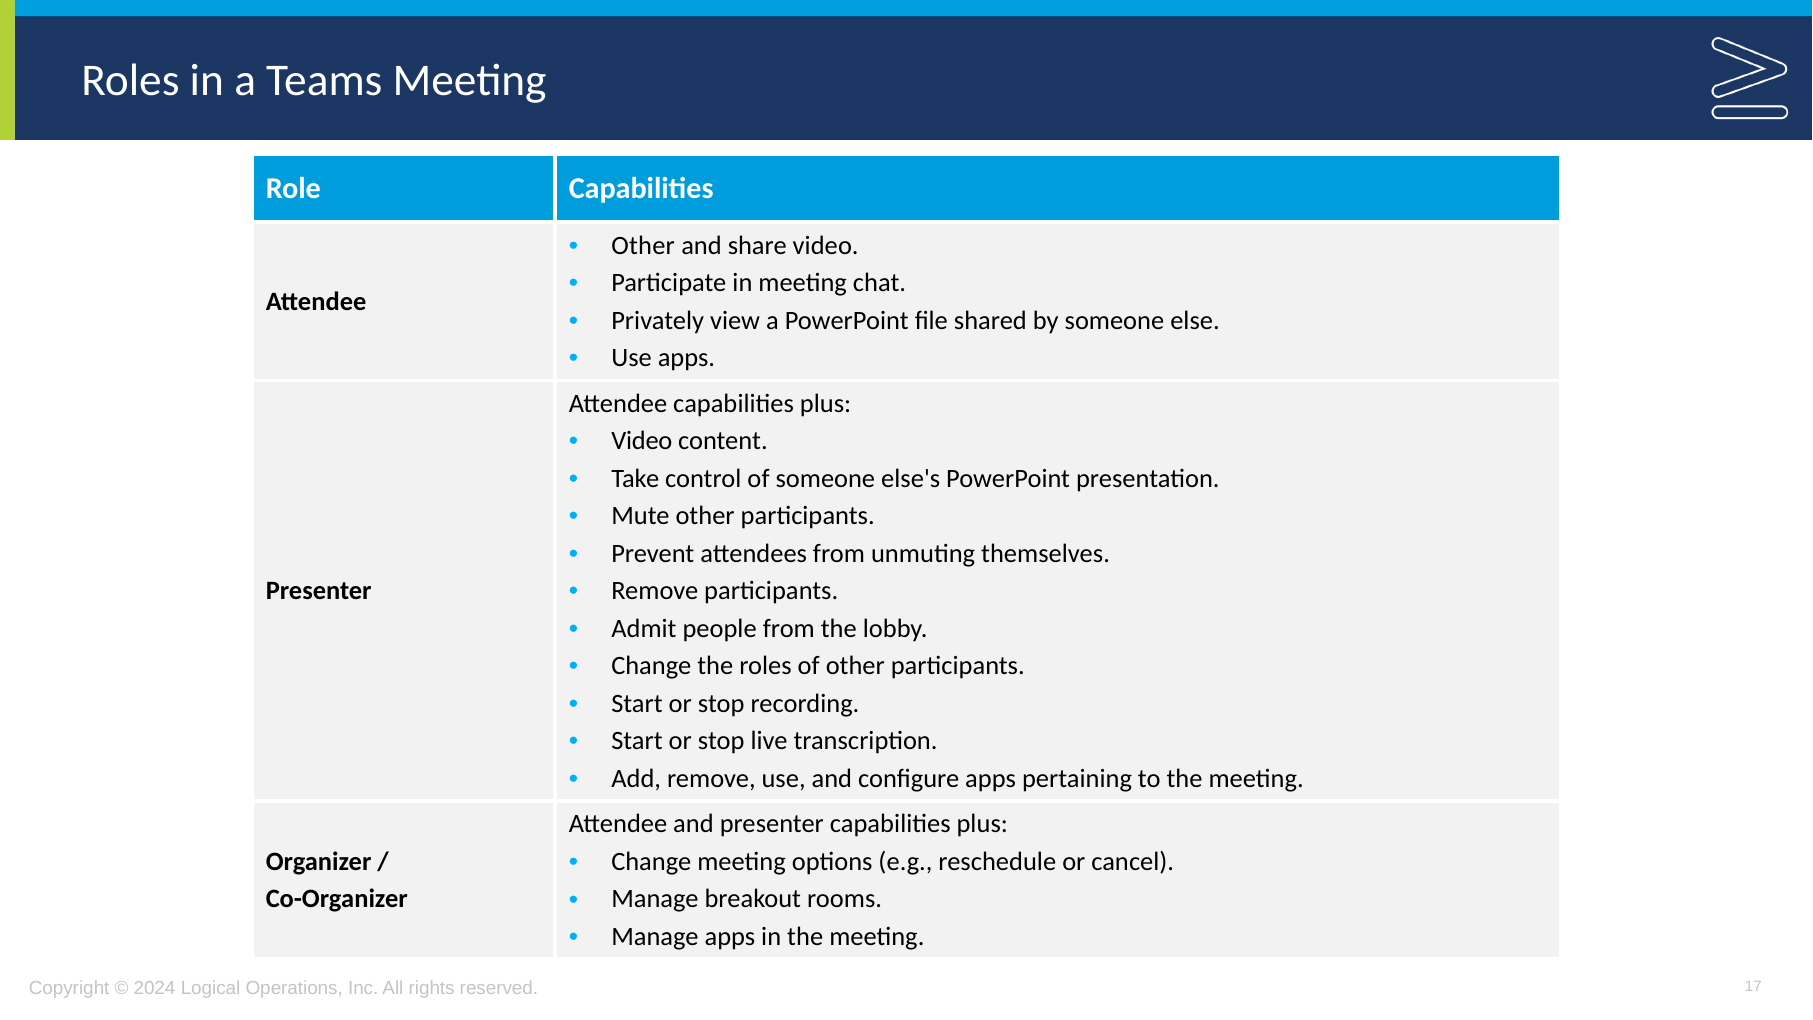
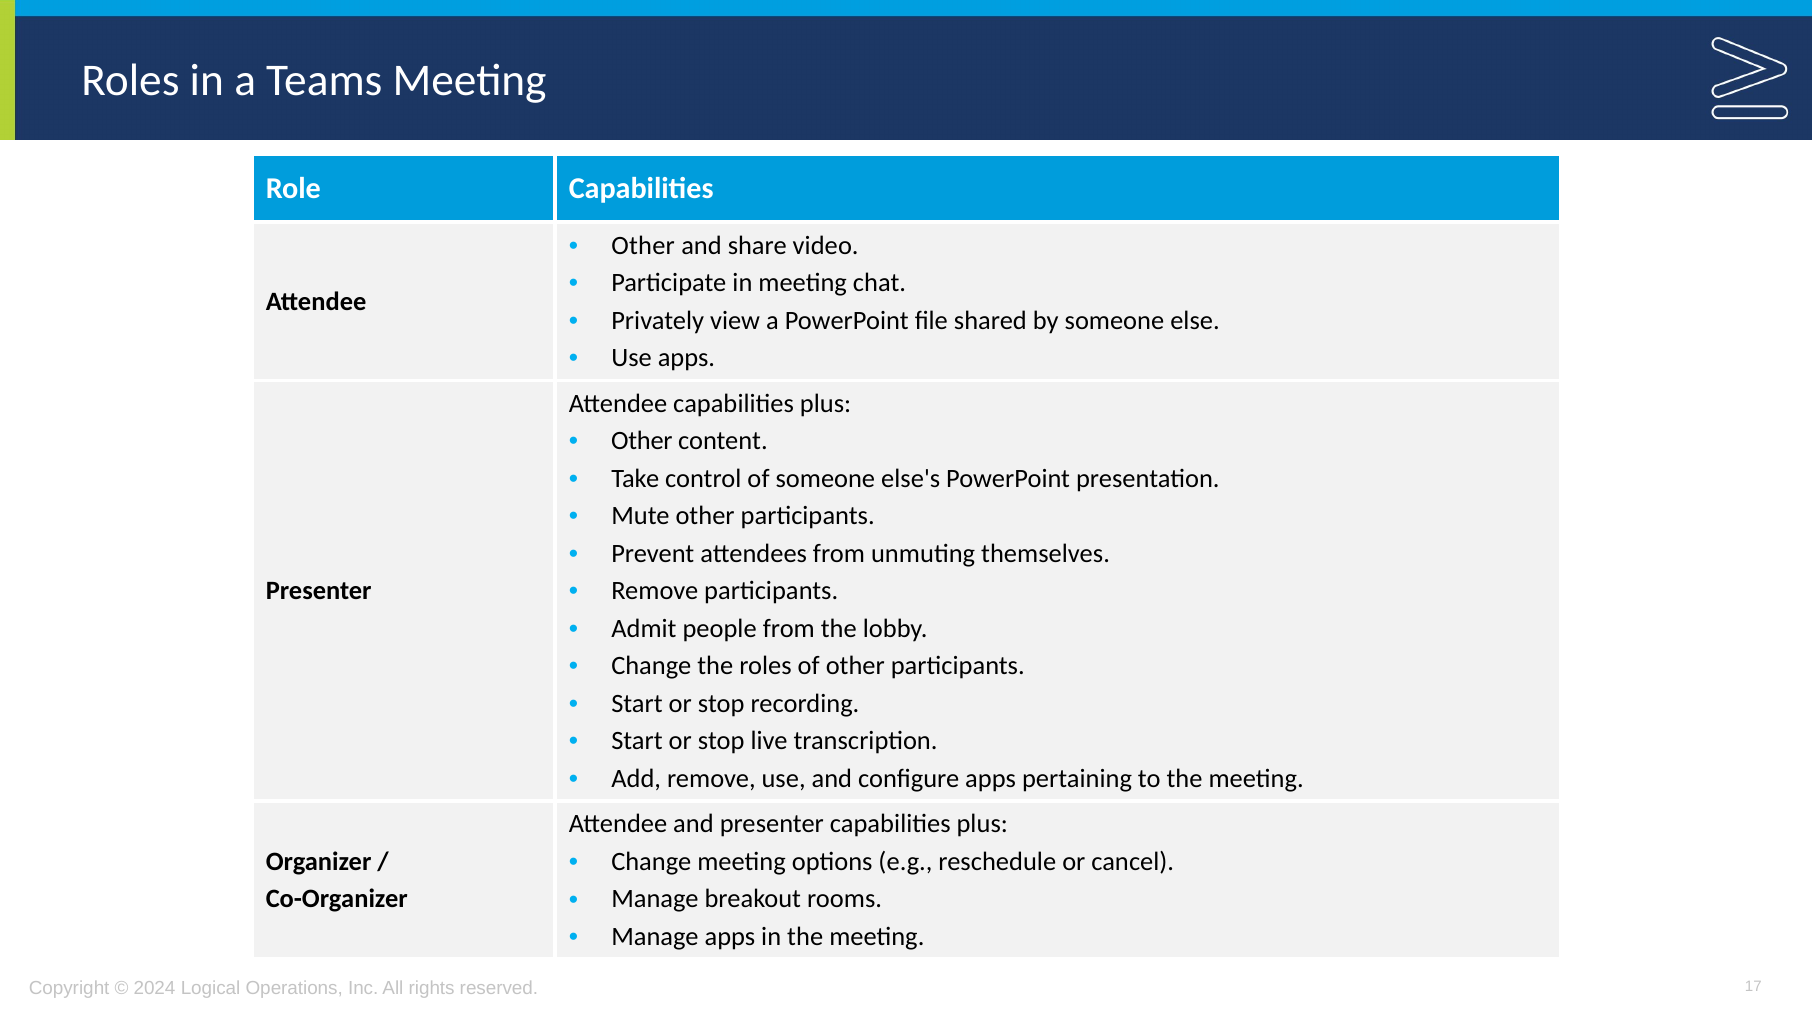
Video: Video -> Other (642, 441)
